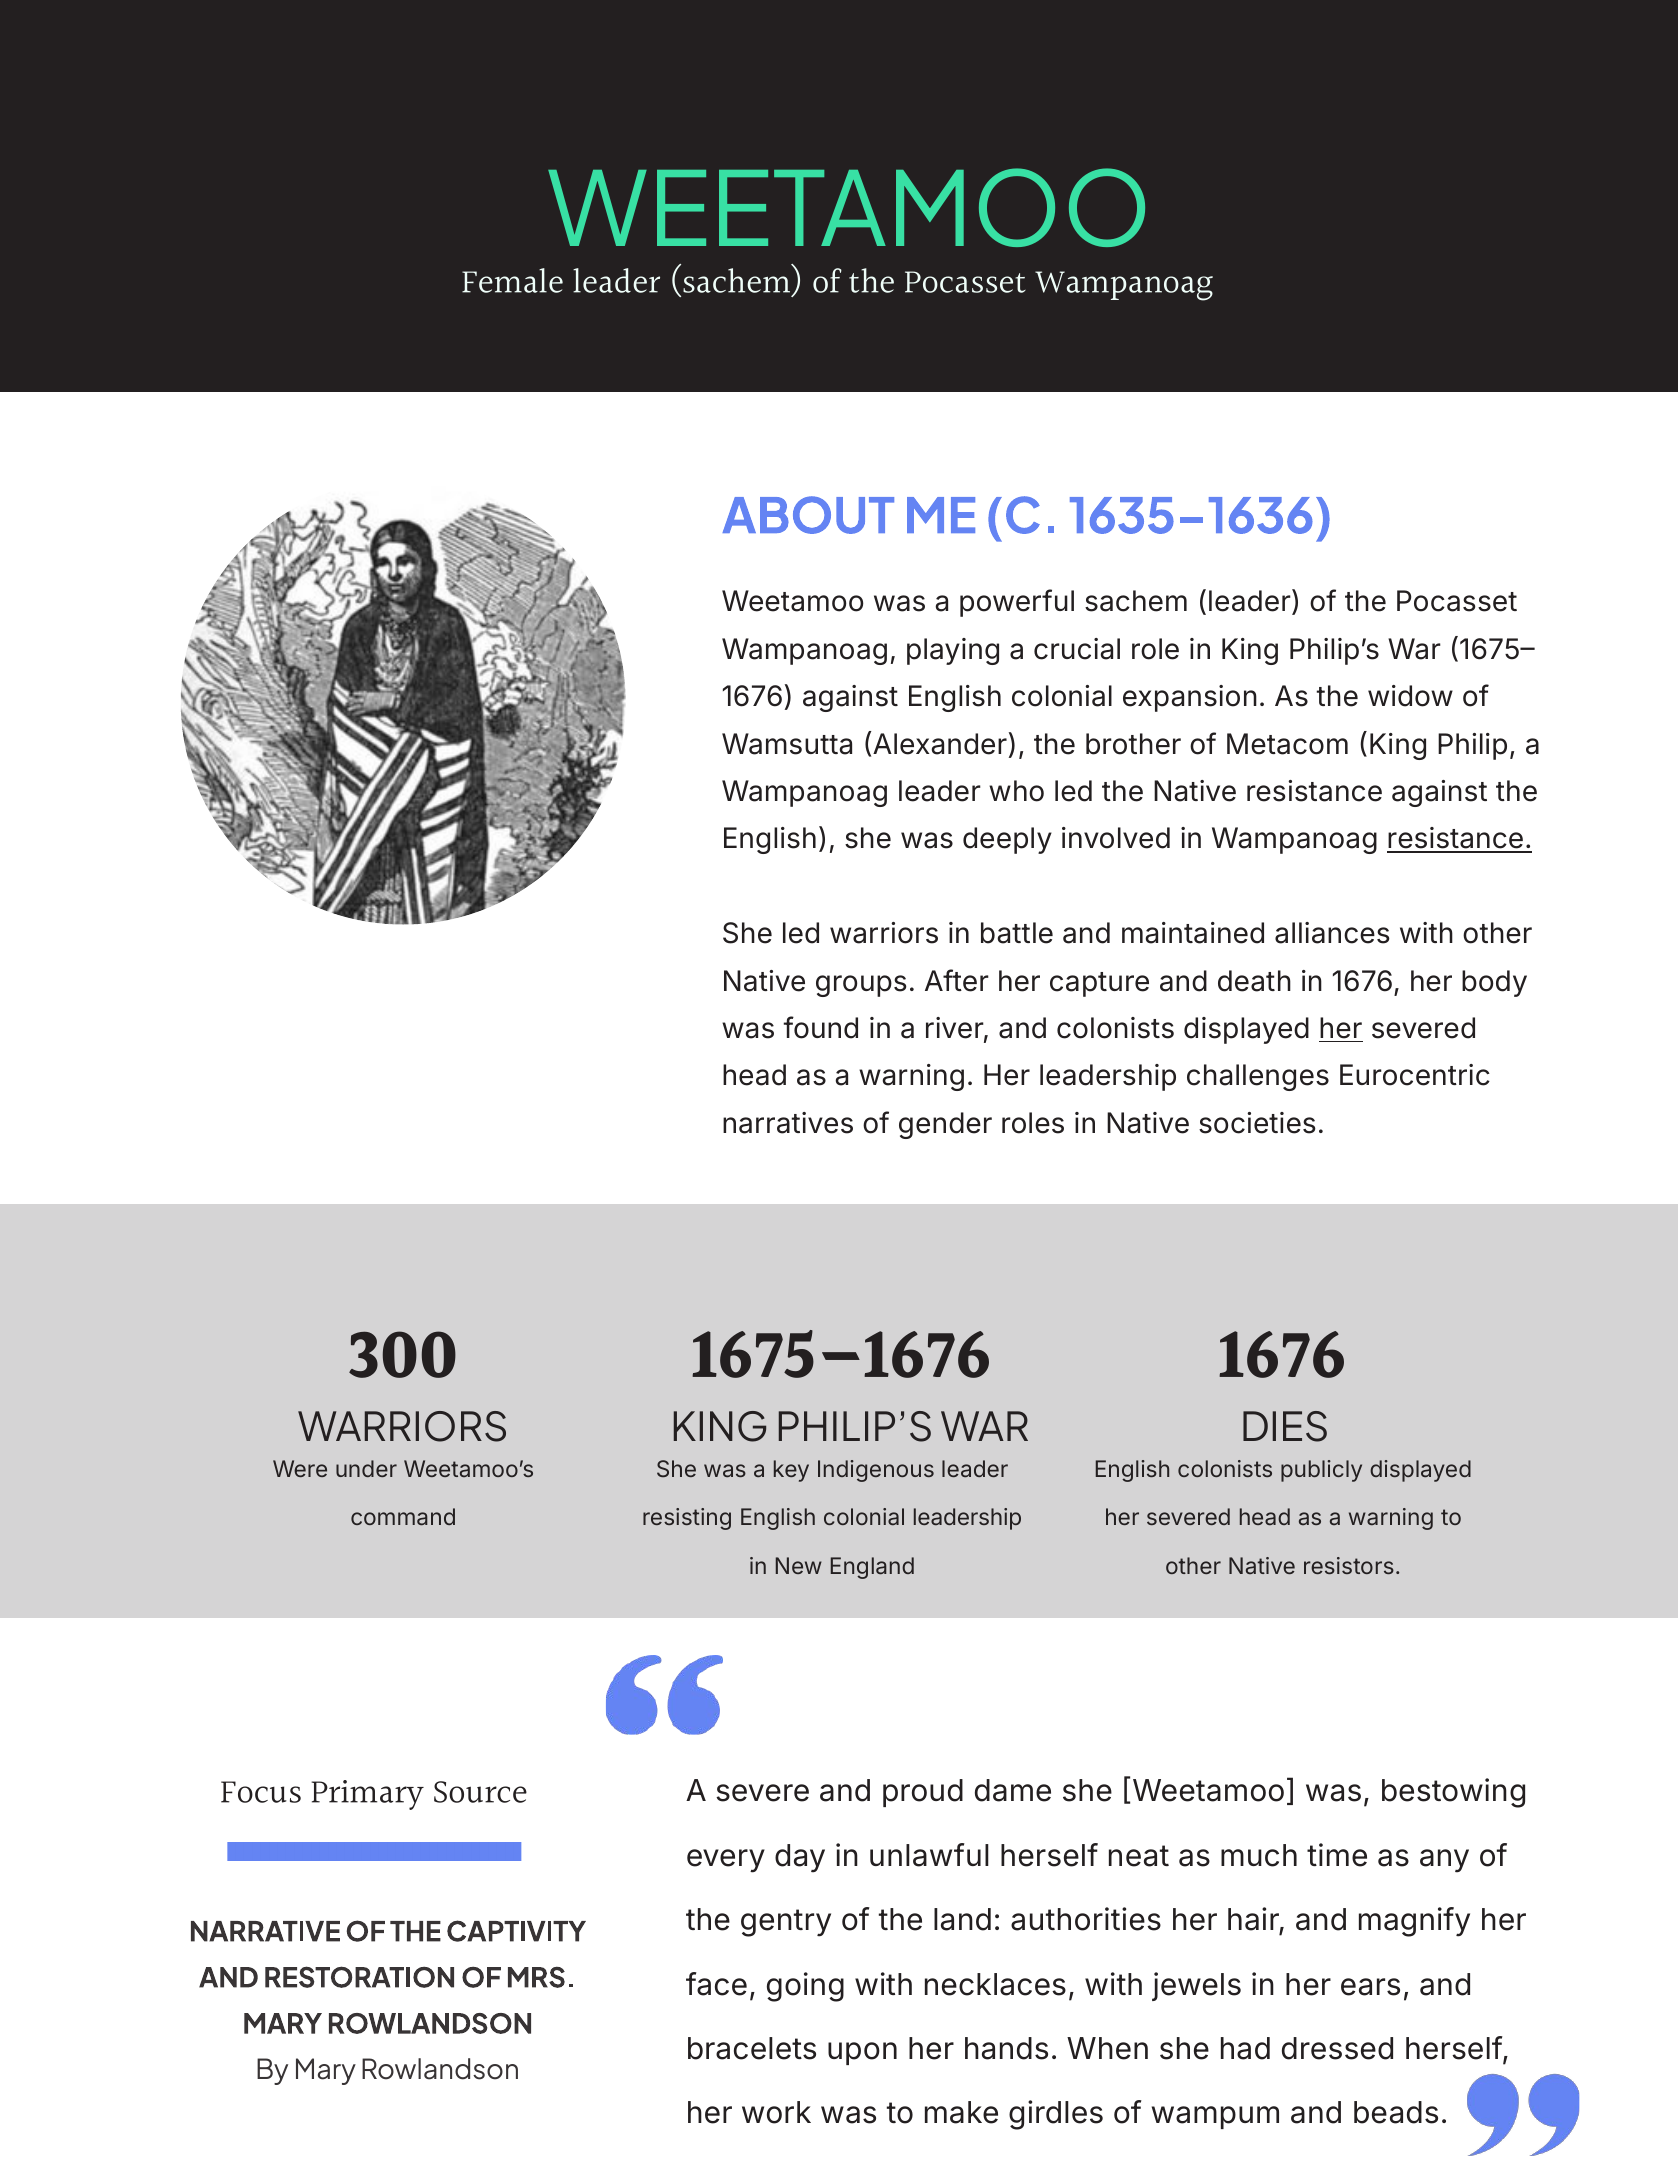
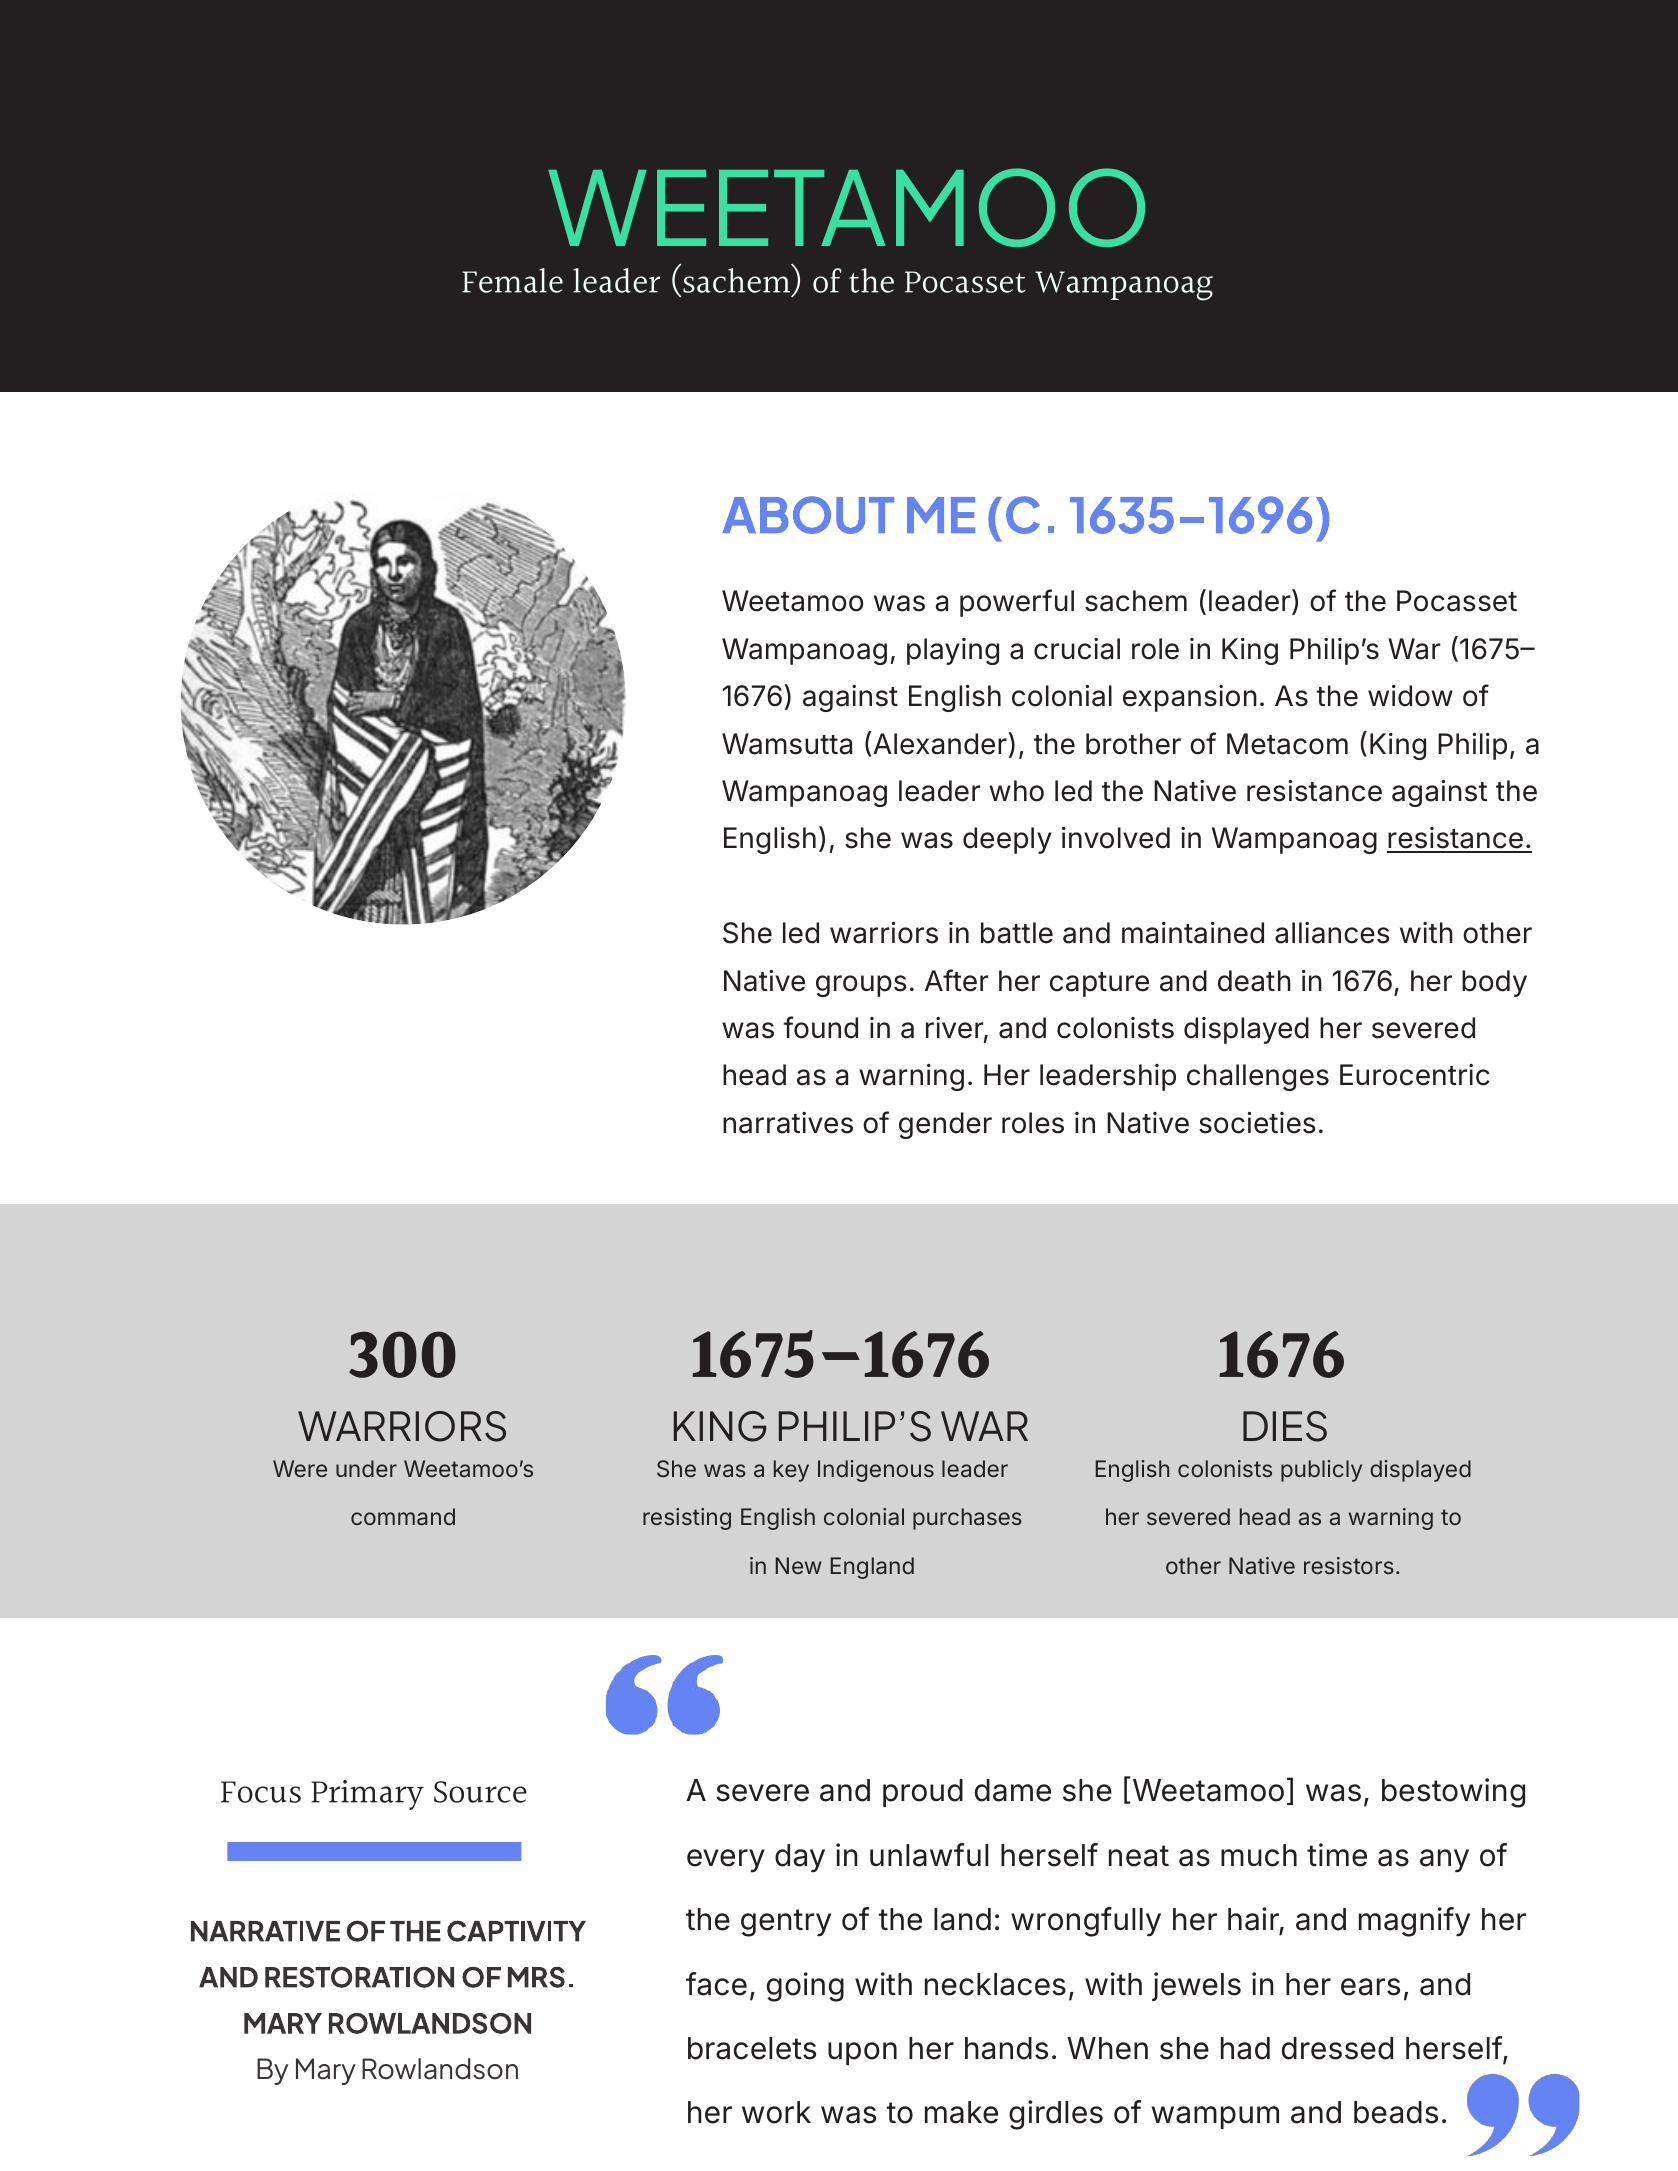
1635–1636: 1635–1636 -> 1635–1696 (1200, 517)
her underline: present -> none (1341, 1030)
colonial leadership: leadership -> purchases (967, 1519)
authorities: authorities -> wrongfully (1086, 1921)
